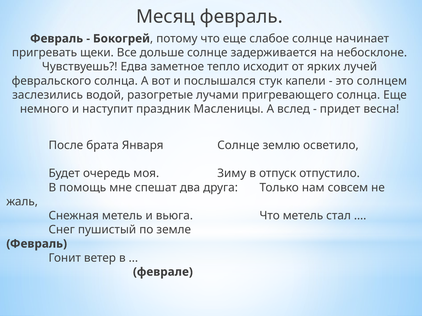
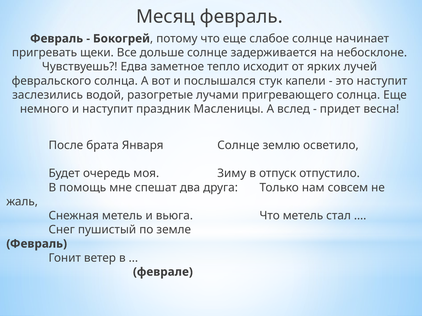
это солнцем: солнцем -> наступит (382, 81)
